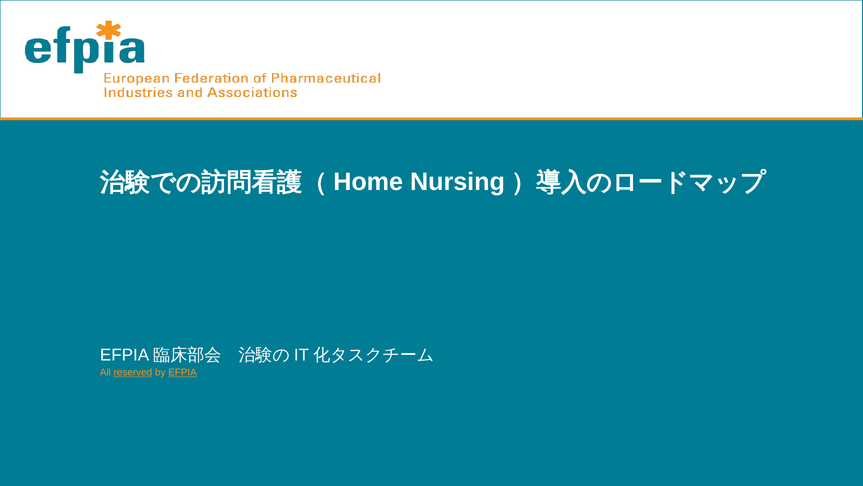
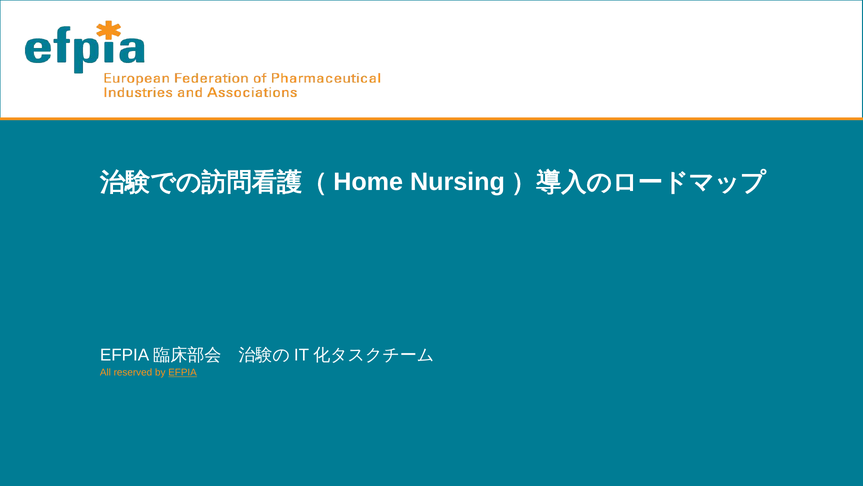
reserved underline: present -> none (133, 372)
